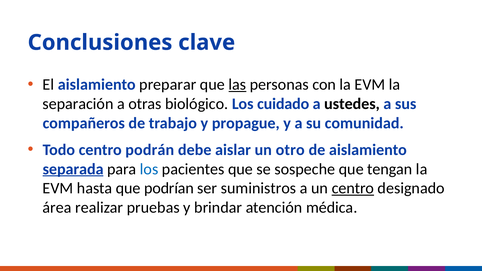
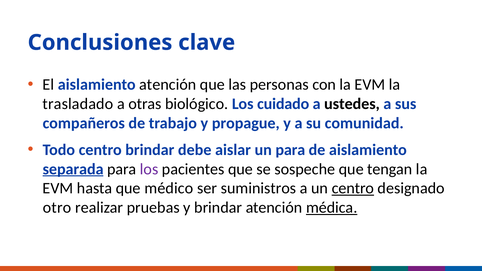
aislamiento preparar: preparar -> atención (168, 85)
las underline: present -> none (237, 85)
separación: separación -> trasladado (78, 104)
centro podrán: podrán -> brindar (150, 150)
un otro: otro -> para (290, 150)
los colour: blue -> purple (149, 169)
podrían: podrían -> médico (169, 188)
área: área -> otro (57, 208)
médica underline: none -> present (332, 208)
